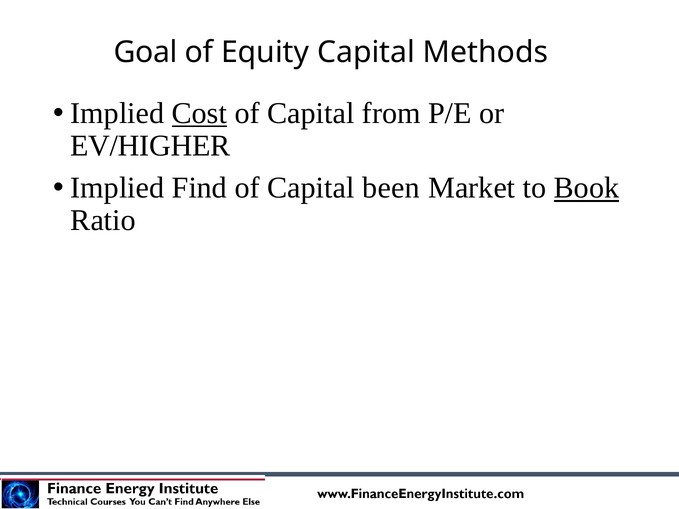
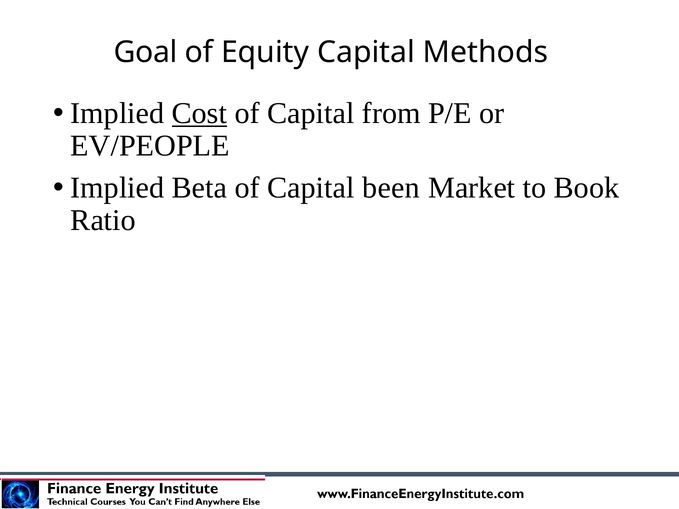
EV/HIGHER: EV/HIGHER -> EV/PEOPLE (150, 146)
Find: Find -> Beta (199, 188)
Book underline: present -> none (587, 188)
